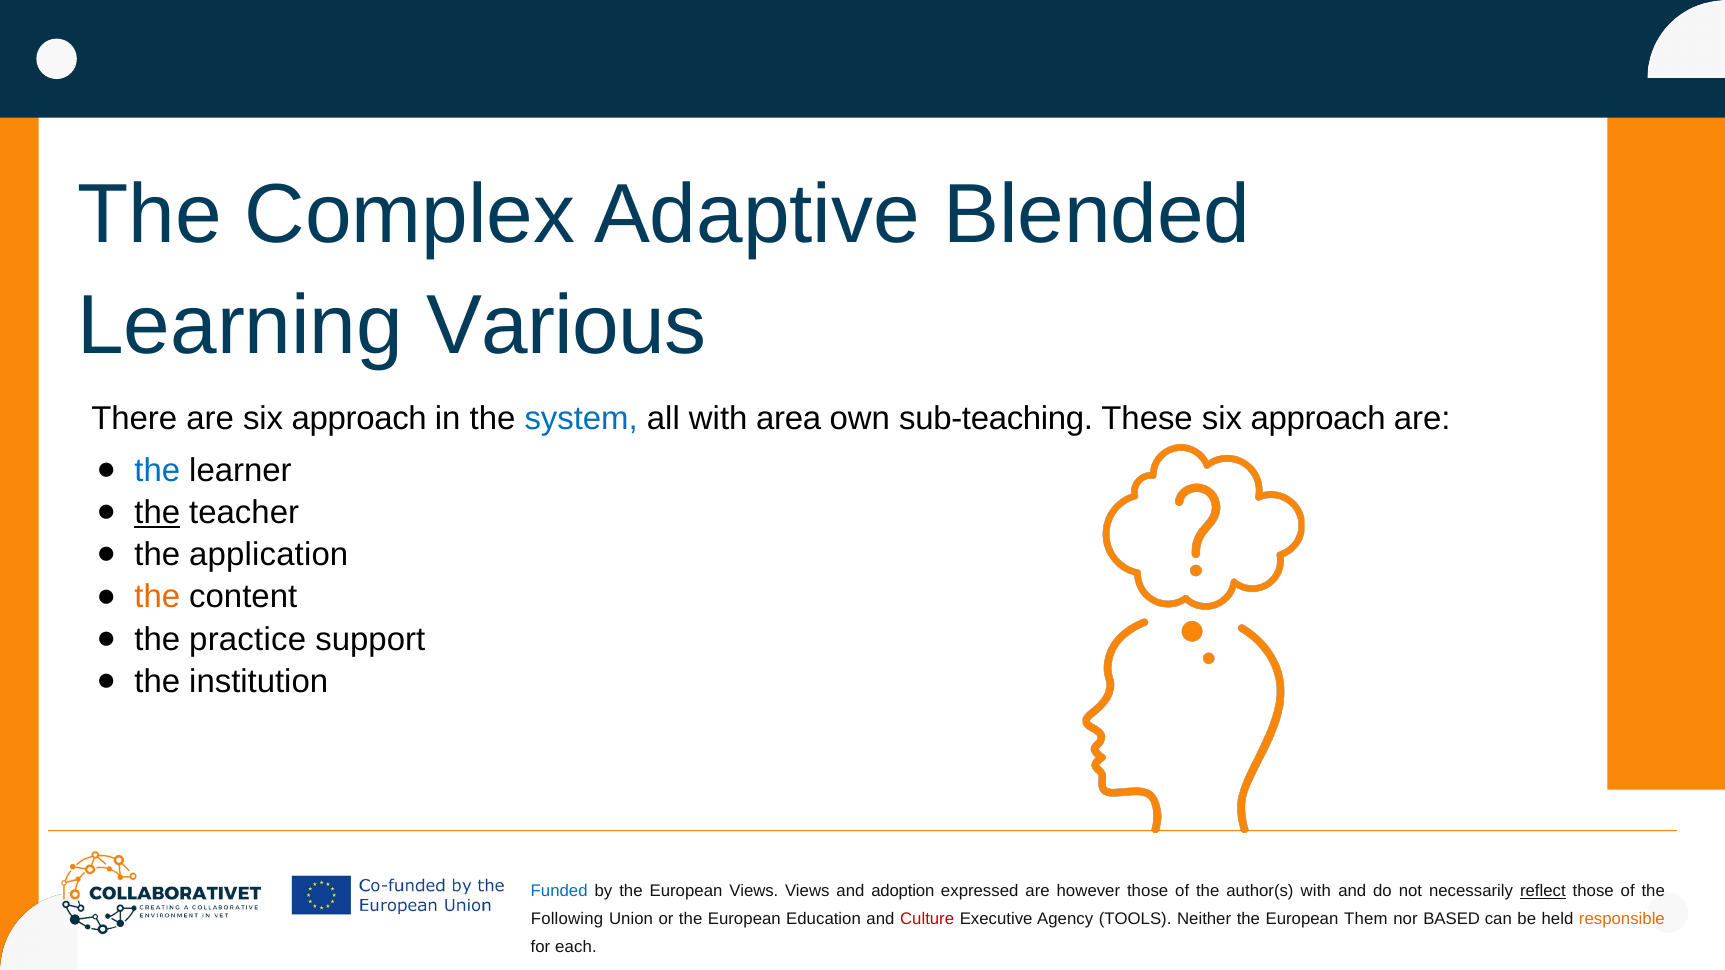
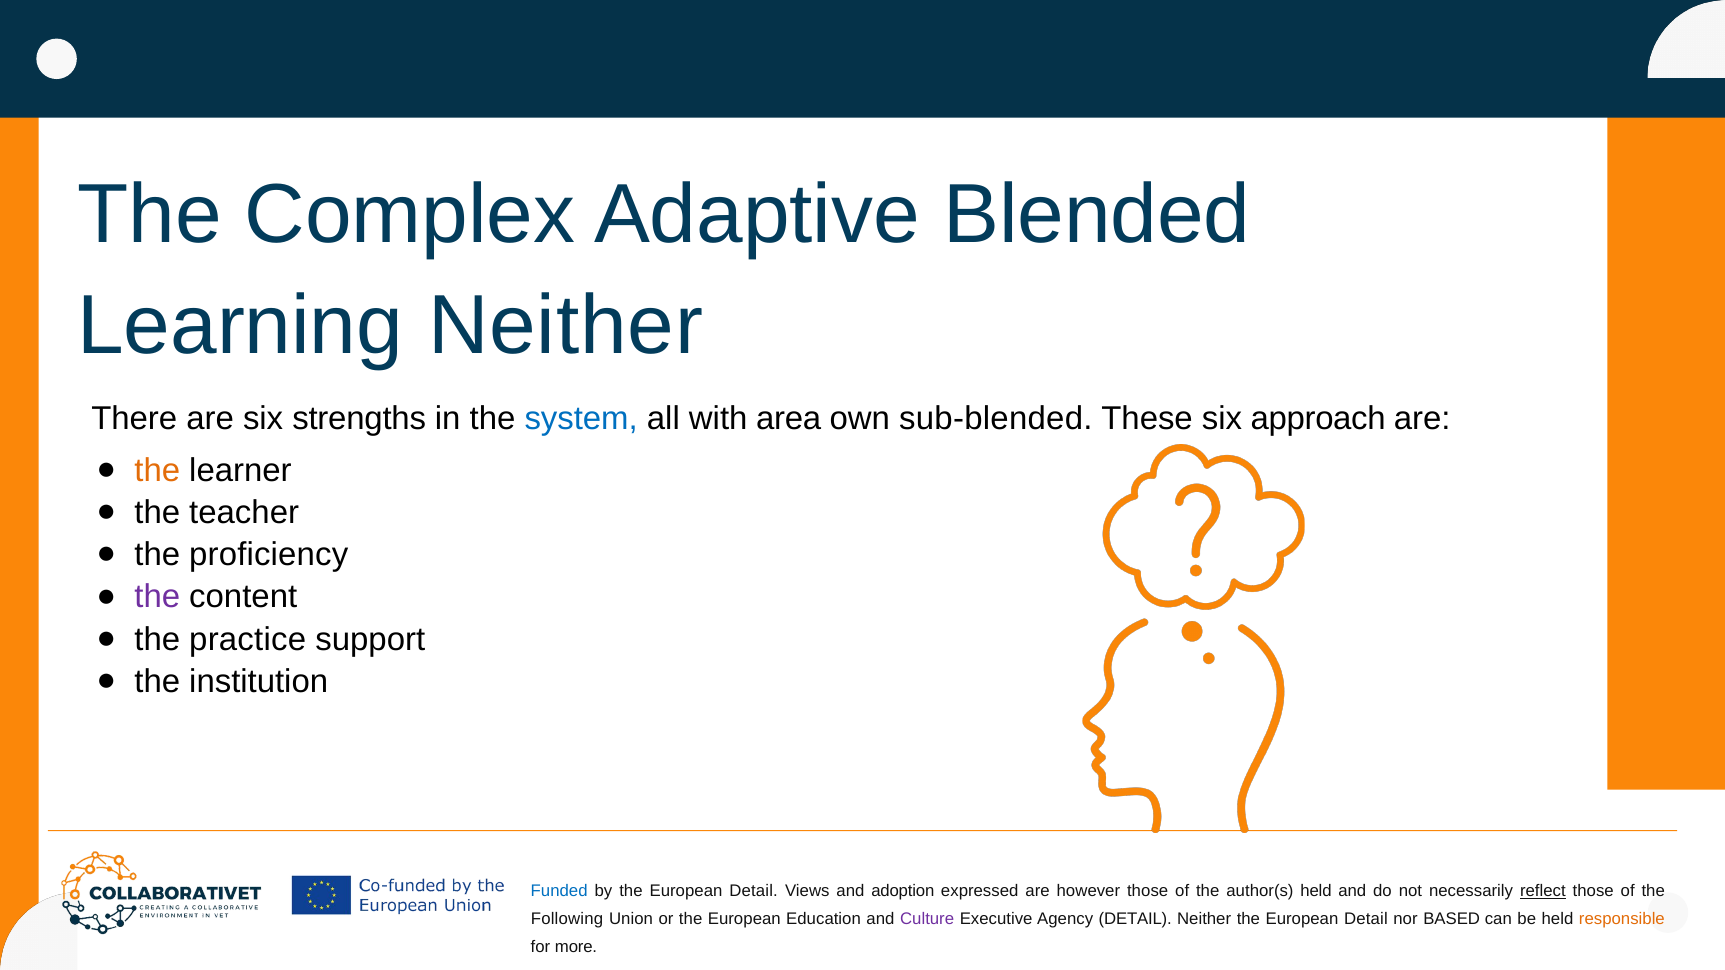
Learning Various: Various -> Neither (566, 326)
are six approach: approach -> strengths (359, 419)
sub-teaching: sub-teaching -> sub-blended (996, 419)
the colour: blue -> orange (157, 470)
the underline: present -> none (157, 513)
application: application -> proficiency (269, 555)
the colour: orange -> purple (157, 597)
by the European Views: Views -> Detail (754, 891)
author(s with: with -> held (1316, 891)
Culture colour: red -> purple (927, 919)
Agency TOOLS: TOOLS -> DETAIL (1135, 919)
Neither the European Them: Them -> Detail (1366, 919)
each: each -> more (576, 947)
